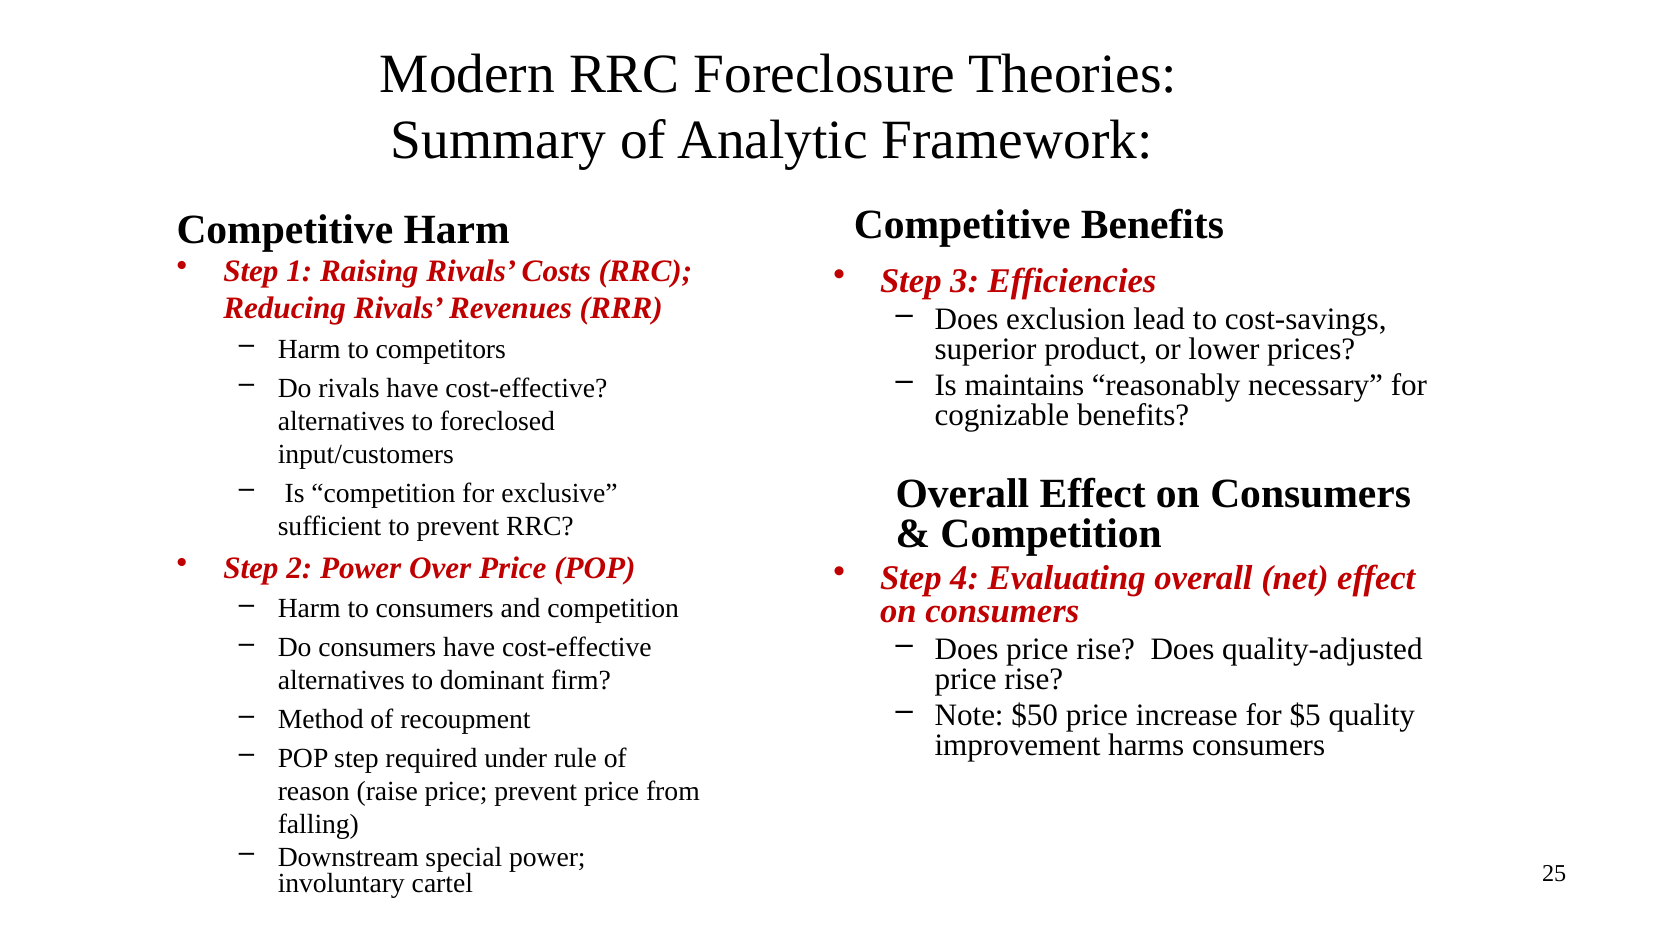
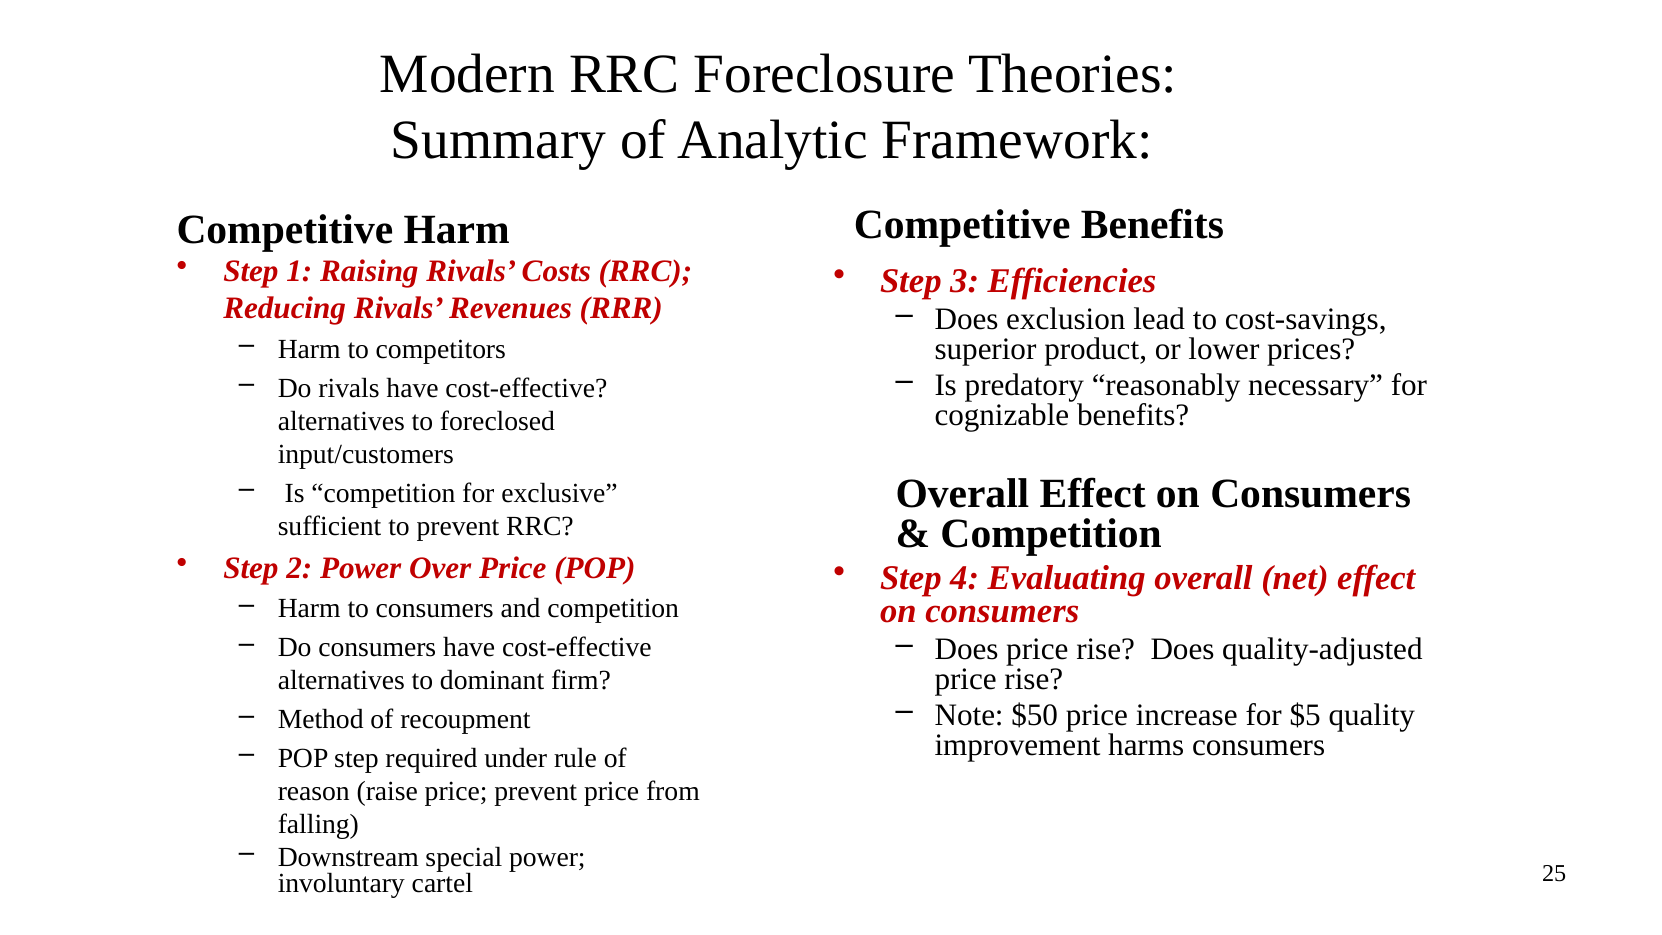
maintains: maintains -> predatory (1024, 385)
